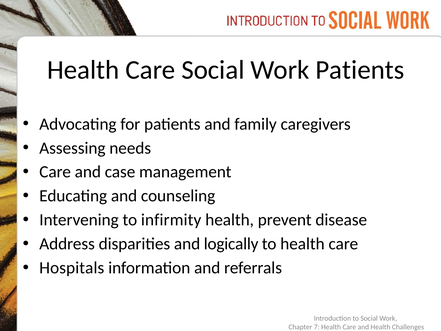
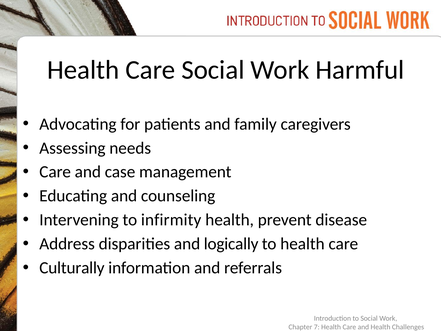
Work Patients: Patients -> Harmful (360, 70)
Hospitals: Hospitals -> Culturally (72, 268)
